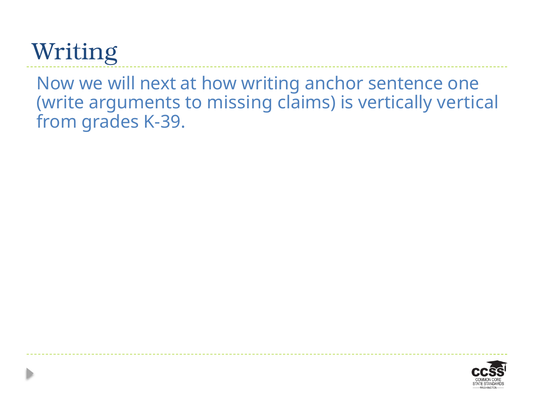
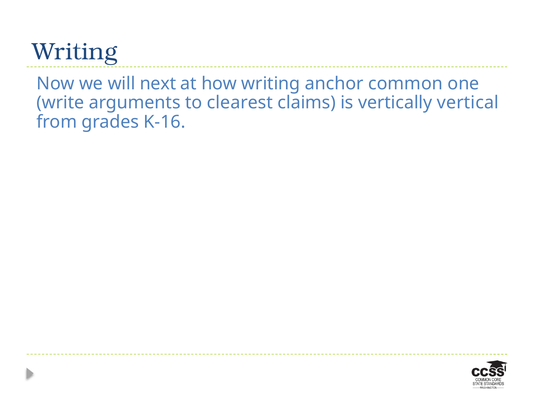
sentence: sentence -> common (406, 83)
missing: missing -> clearest (240, 103)
K-39: K-39 -> K-16 (165, 122)
